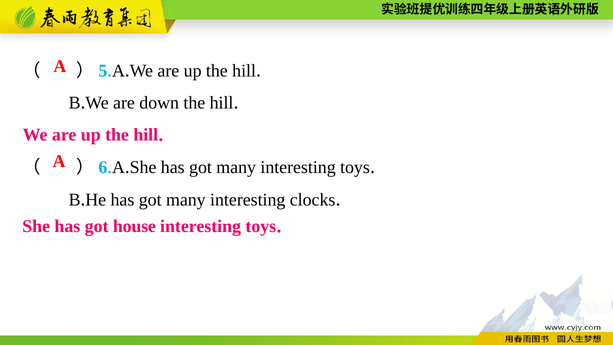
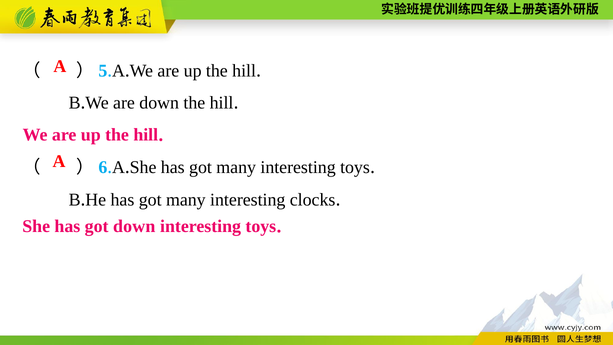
got house: house -> down (134, 226)
